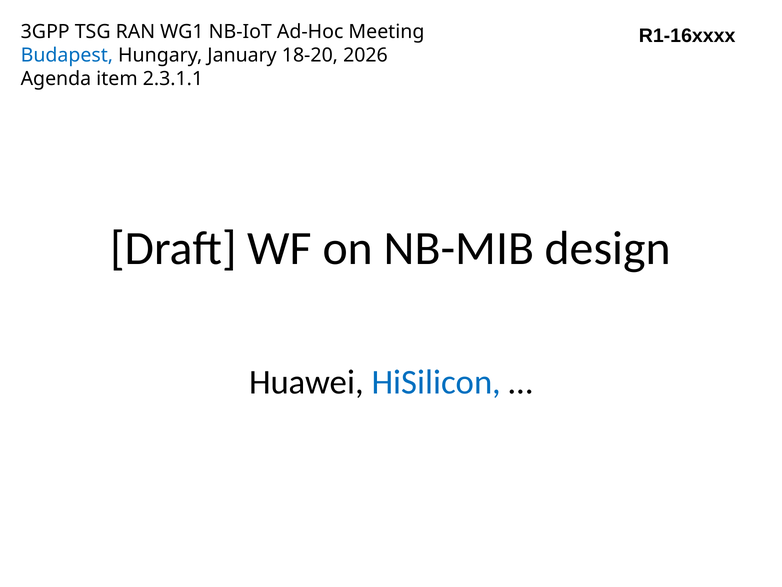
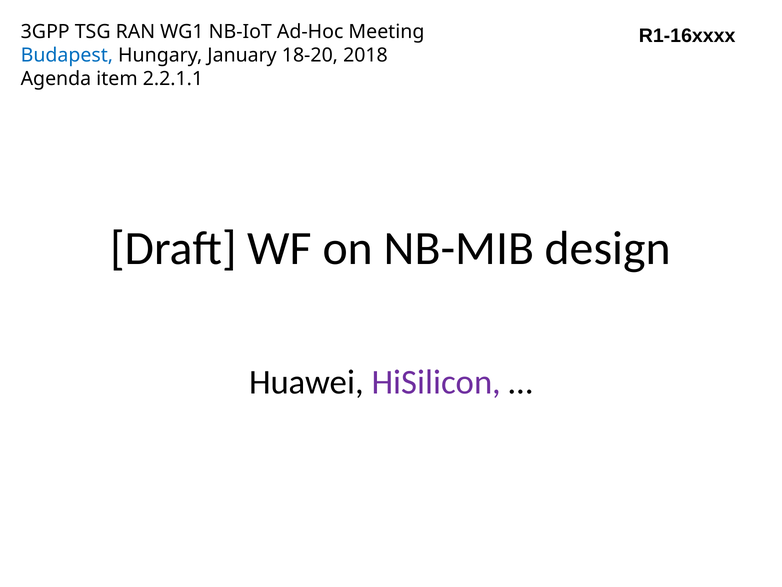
2026: 2026 -> 2018 (365, 55)
2.3.1.1: 2.3.1.1 -> 2.2.1.1 (173, 79)
HiSilicon colour: blue -> purple (436, 382)
